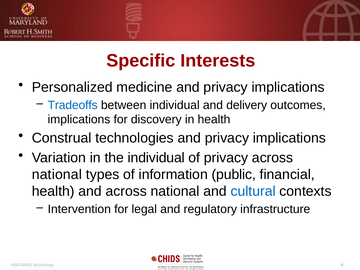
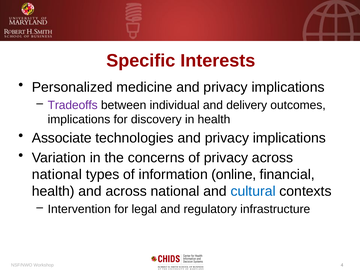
Tradeoffs colour: blue -> purple (73, 105)
Construal: Construal -> Associate (62, 138)
the individual: individual -> concerns (156, 158)
public: public -> online (234, 174)
